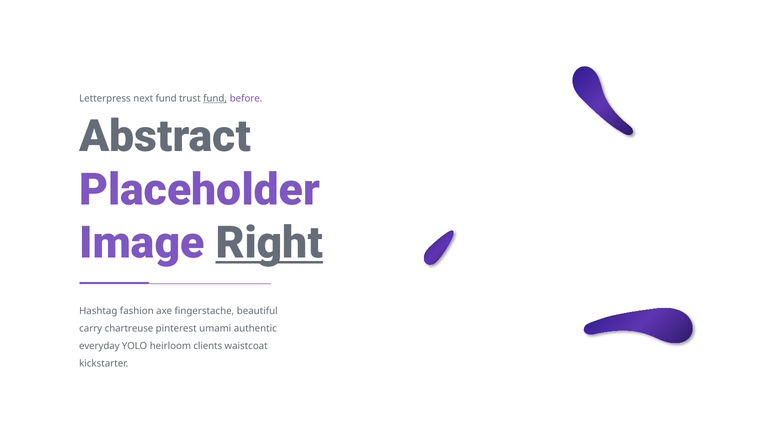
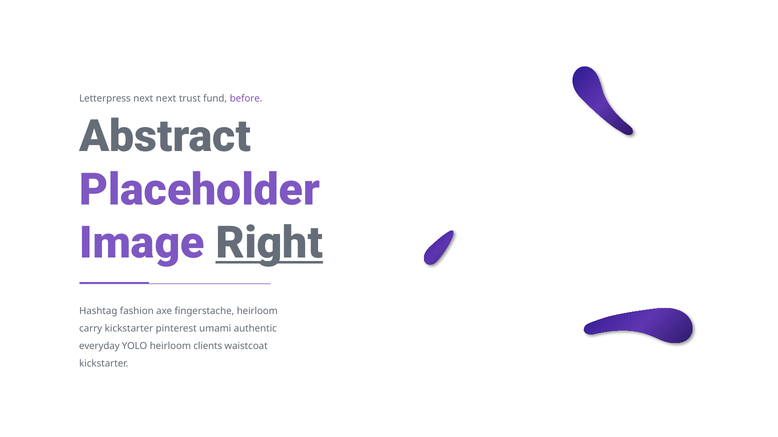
next fund: fund -> next (166, 99)
fund underline: present -> none (215, 99)
fingerstache beautiful: beautiful -> heirloom (257, 312)
carry chartreuse: chartreuse -> kickstarter (129, 329)
